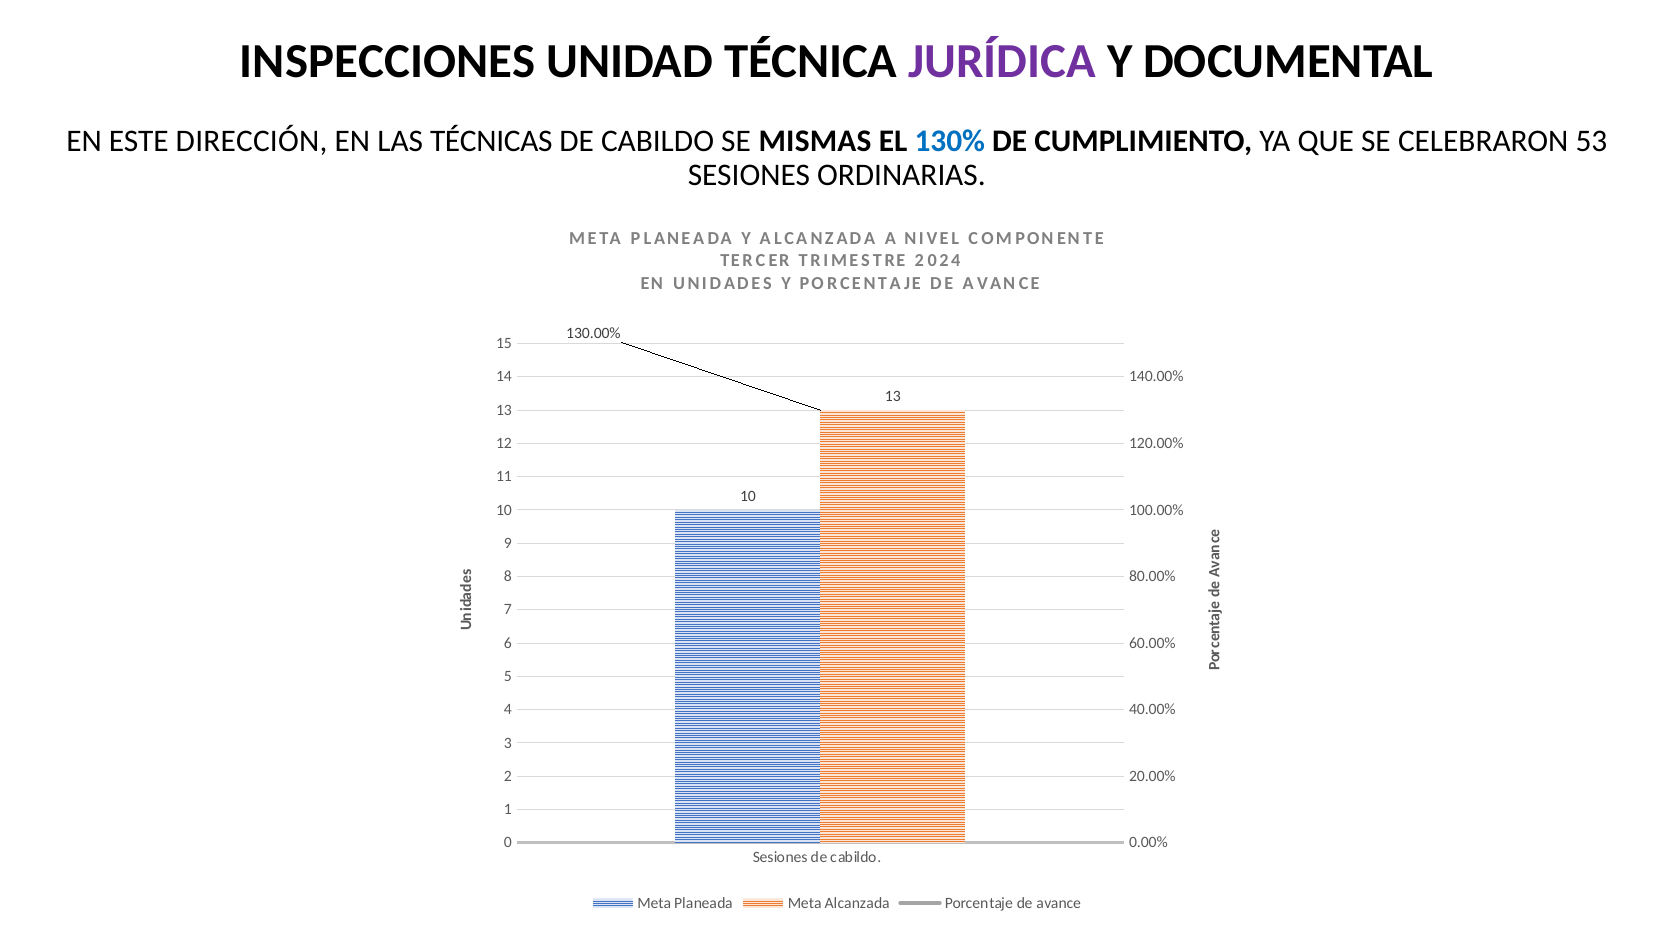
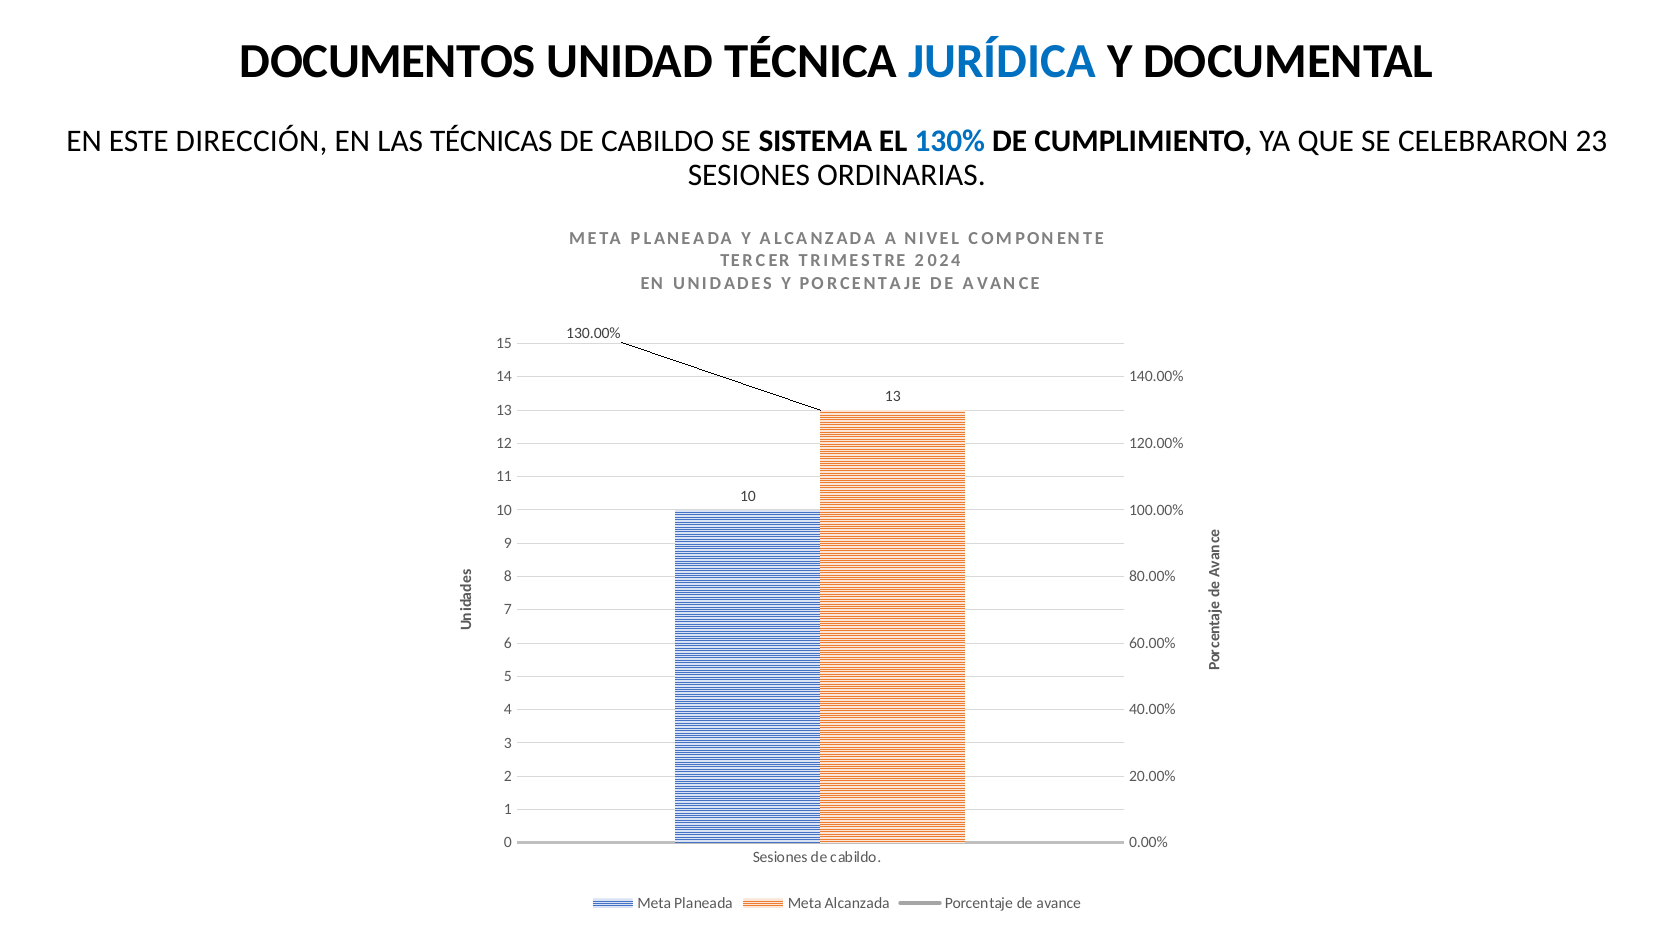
INSPECCIONES: INSPECCIONES -> DOCUMENTOS (388, 62)
JURÍDICA colour: purple -> blue (1002, 62)
MISMAS: MISMAS -> SISTEMA (815, 141)
53: 53 -> 23 (1591, 141)
